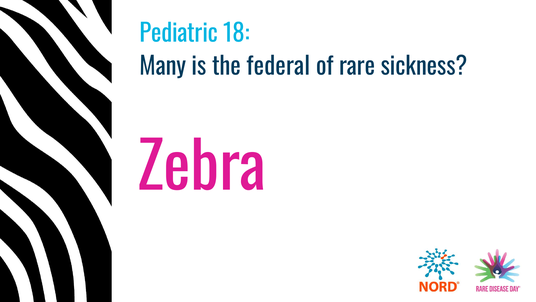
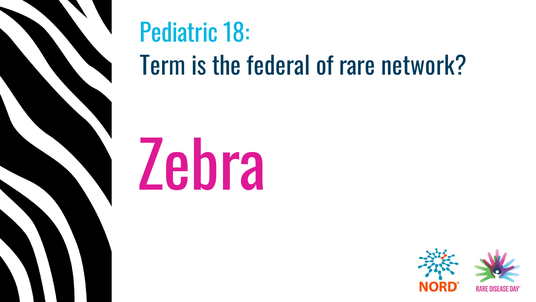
Many: Many -> Term (163, 67)
sickness: sickness -> network (424, 67)
